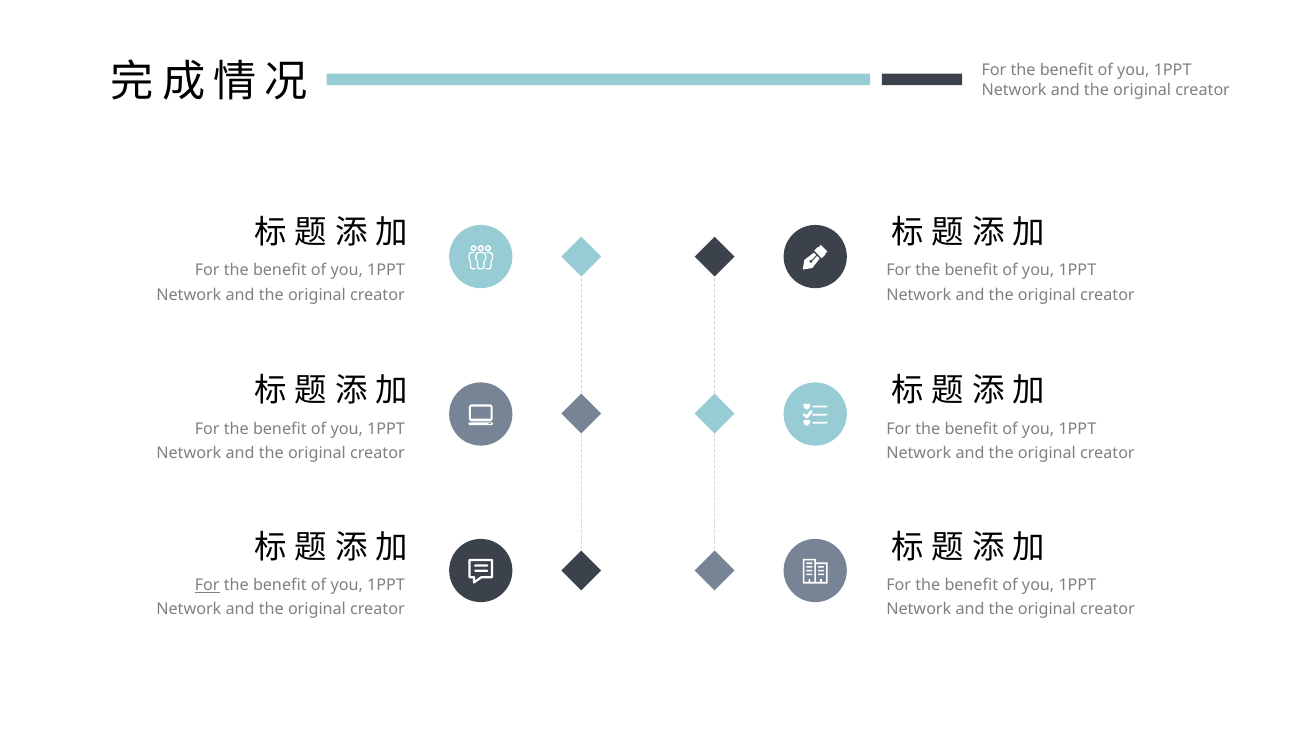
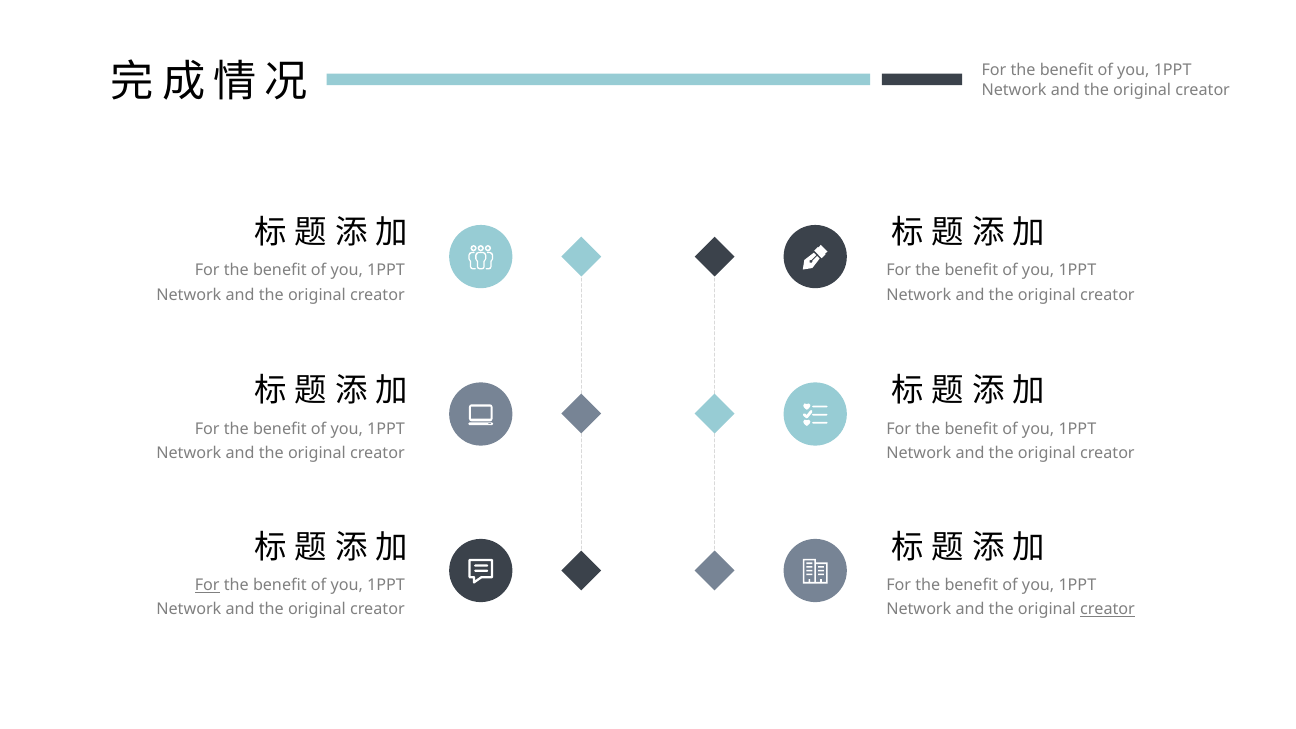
creator underline: none -> present (1107, 610)
